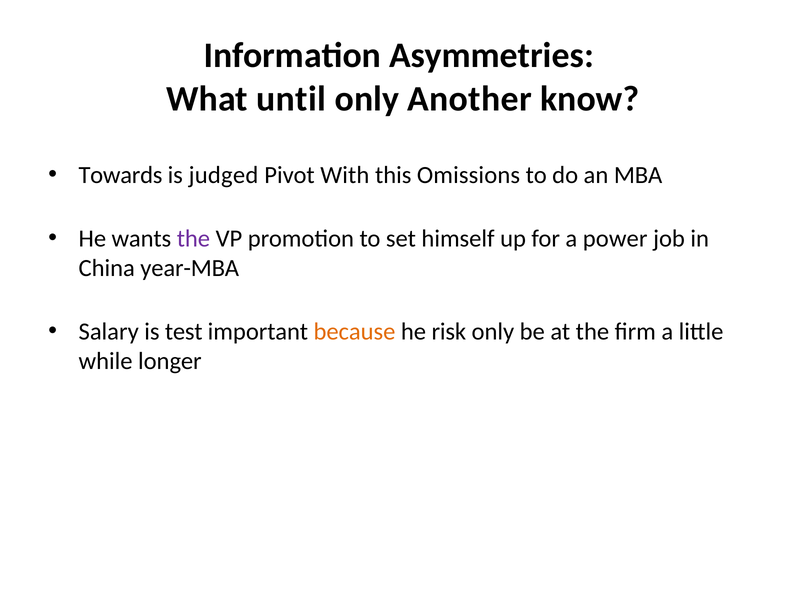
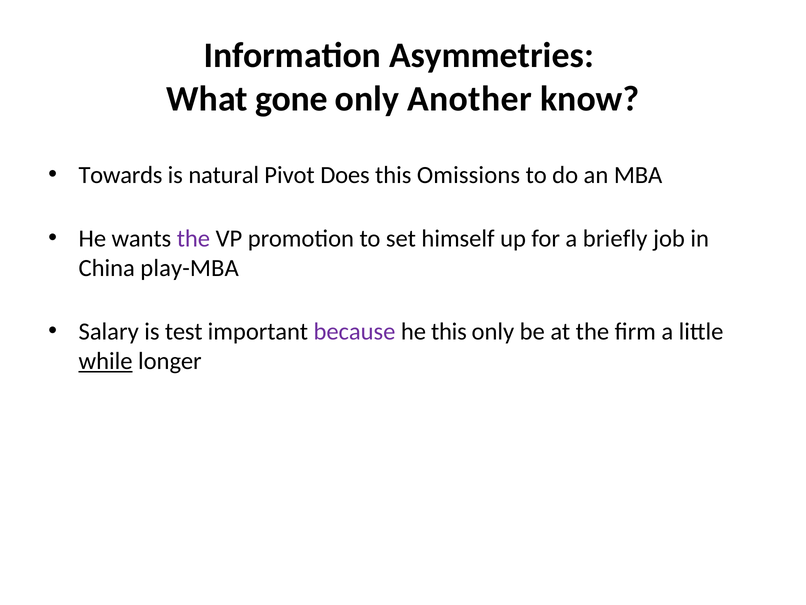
until: until -> gone (292, 99)
judged: judged -> natural (224, 175)
Pivot With: With -> Does (345, 175)
a power: power -> briefly (615, 238)
year-MBA: year-MBA -> play-MBA (190, 268)
because colour: orange -> purple (354, 331)
he risk: risk -> this (449, 331)
while underline: none -> present (106, 361)
